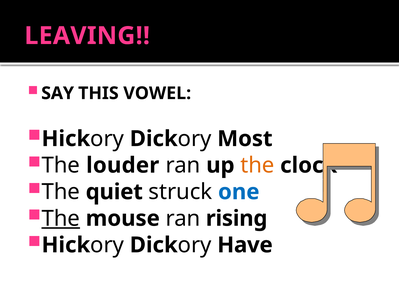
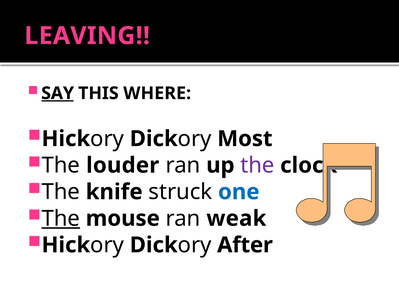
SAY underline: none -> present (58, 93)
VOWEL: VOWEL -> WHERE (157, 93)
the colour: orange -> purple (257, 165)
quiet: quiet -> knife (114, 192)
rising: rising -> weak (236, 219)
Have: Have -> After (245, 245)
